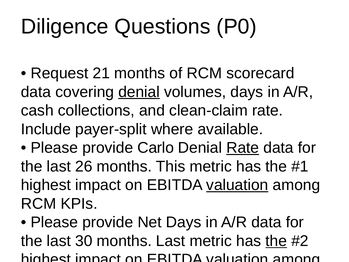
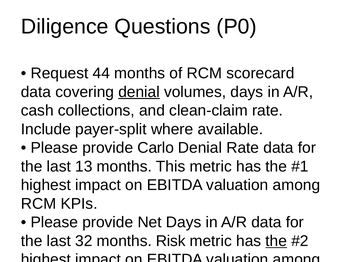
21: 21 -> 44 (101, 73)
Rate underline: present -> none (243, 148)
26: 26 -> 13 (84, 166)
valuation underline: present -> none (237, 185)
30: 30 -> 32 (84, 241)
months Last: Last -> Risk (171, 241)
